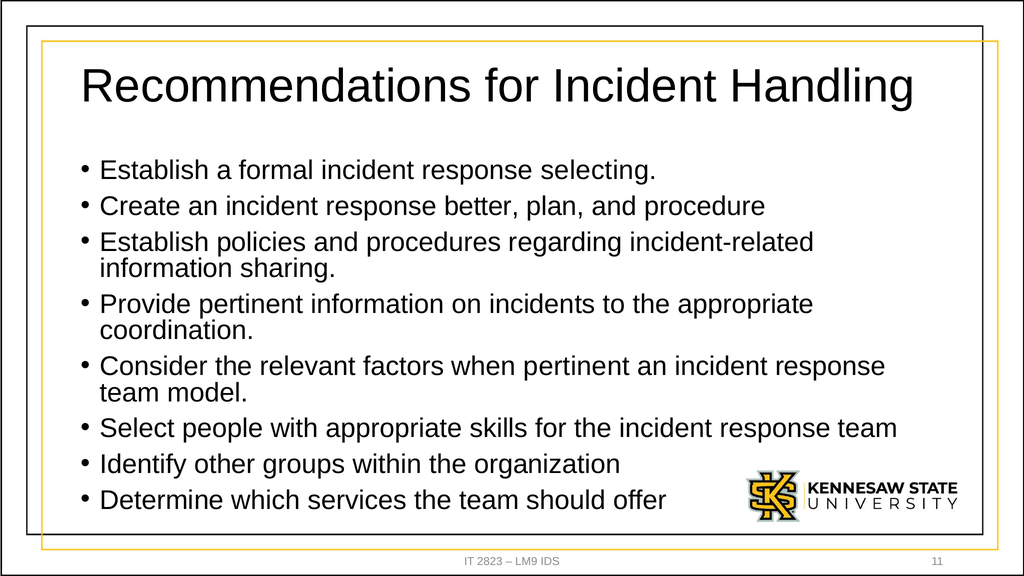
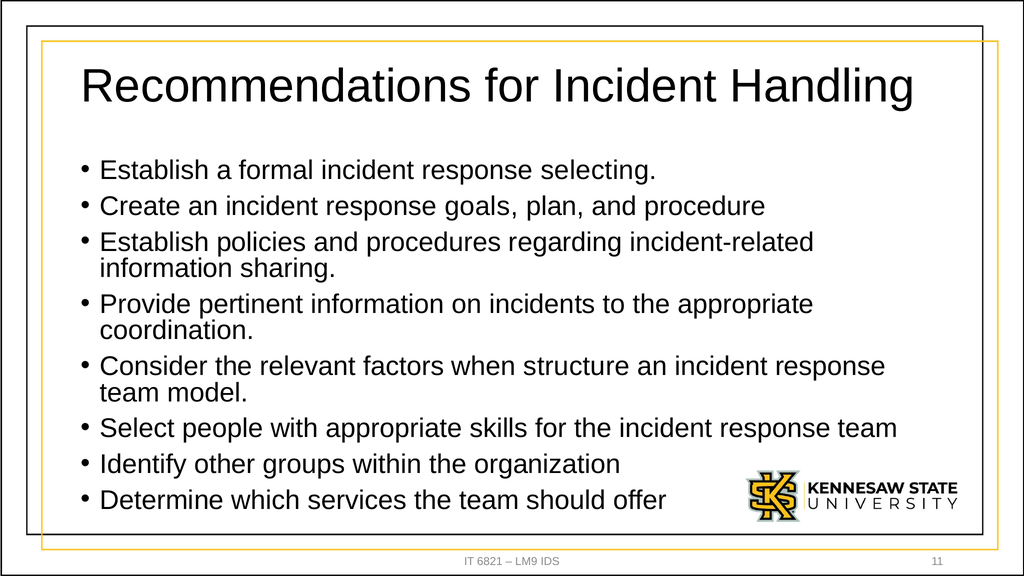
better: better -> goals (481, 206)
when pertinent: pertinent -> structure (577, 366)
2823: 2823 -> 6821 (490, 562)
